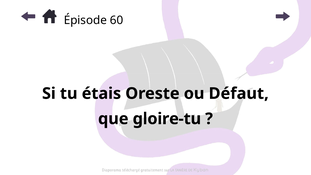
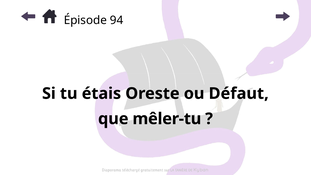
60: 60 -> 94 (117, 20)
gloire-tu: gloire-tu -> mêler-tu (167, 119)
